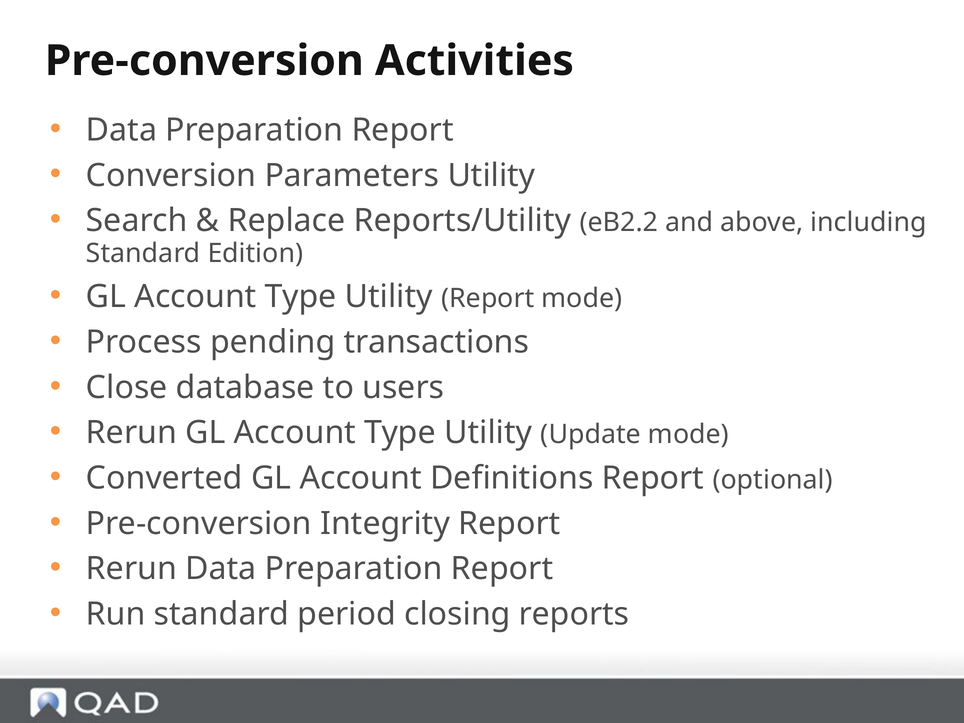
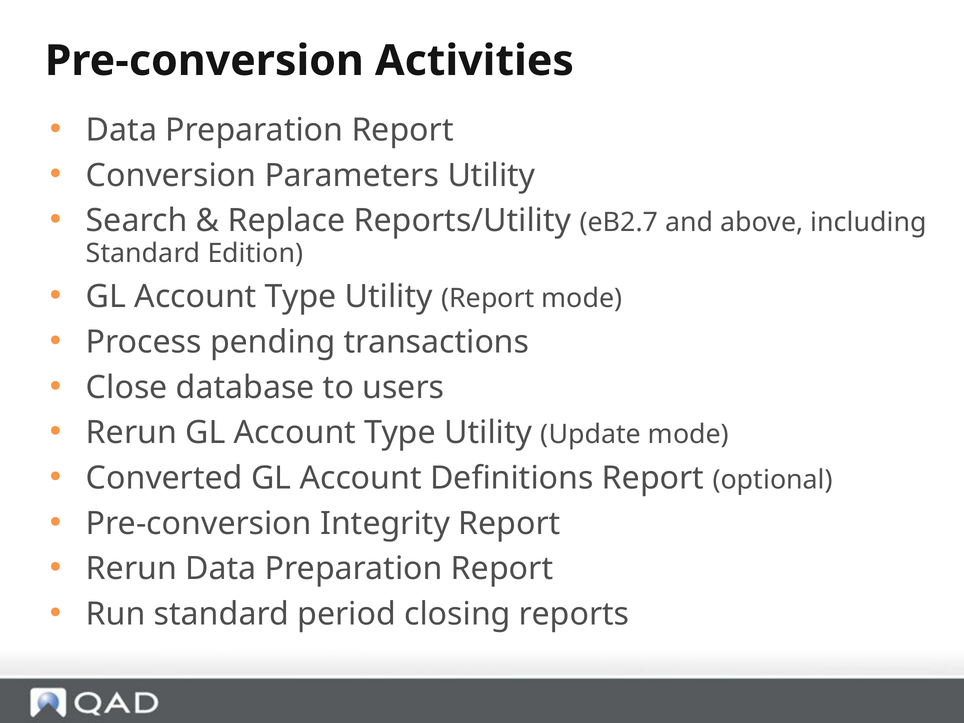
eB2.2: eB2.2 -> eB2.7 (619, 222)
